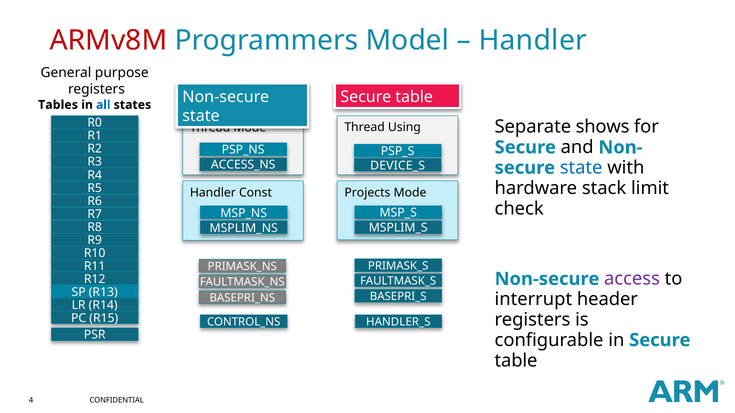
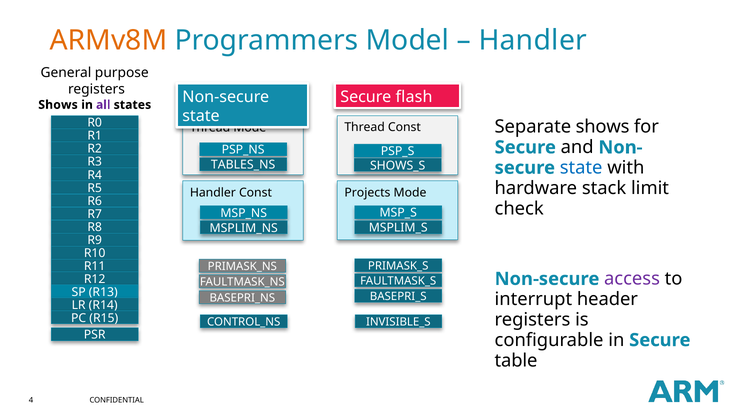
ARMv8M colour: red -> orange (108, 41)
table: table -> flash (414, 97)
Tables: Tables -> Shows (58, 105)
all colour: blue -> purple (103, 105)
Thread Using: Using -> Const (404, 128)
ACCESS_NS: ACCESS_NS -> TABLES_NS (243, 165)
DEVICE_S: DEVICE_S -> SHOWS_S (398, 166)
HANDLER_S: HANDLER_S -> INVISIBLE_S (398, 322)
